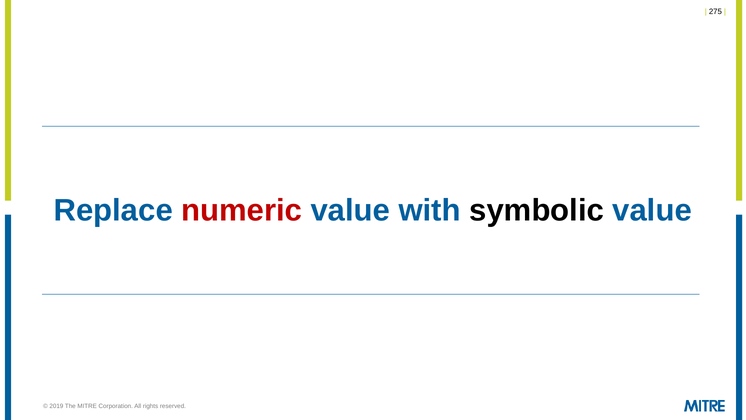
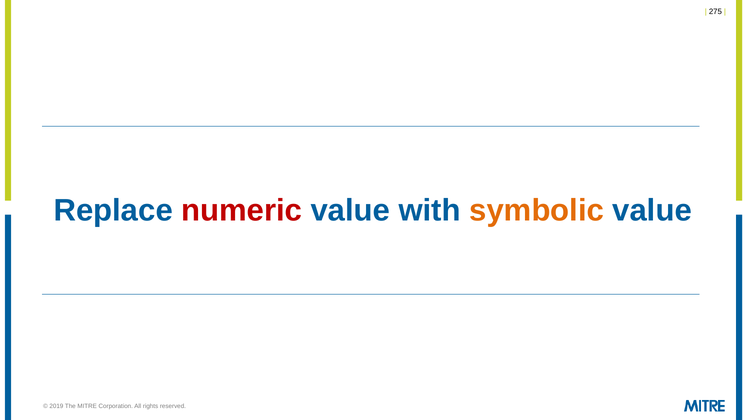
symbolic colour: black -> orange (537, 210)
